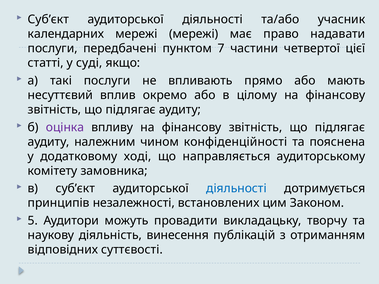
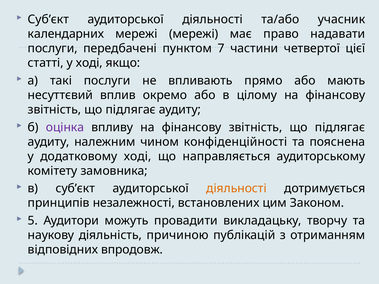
у суді: суді -> ході (89, 63)
діяльності colour: blue -> orange (236, 189)
винесення: винесення -> причиною (178, 235)
суттєвості: суттєвості -> впродовж (132, 250)
